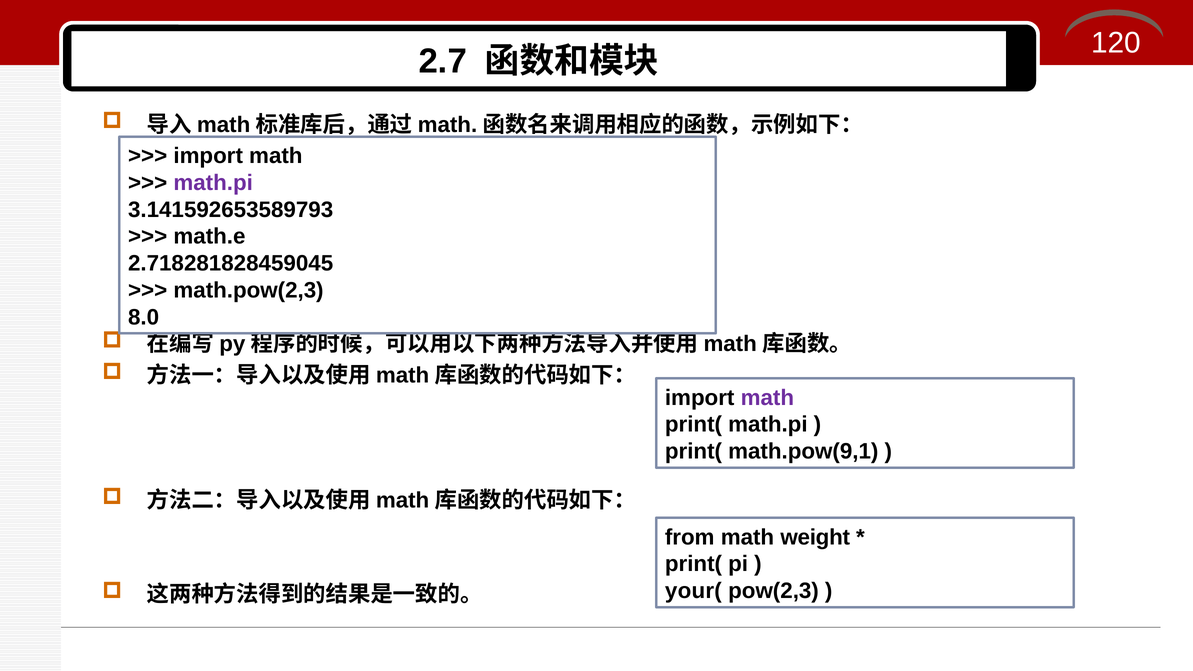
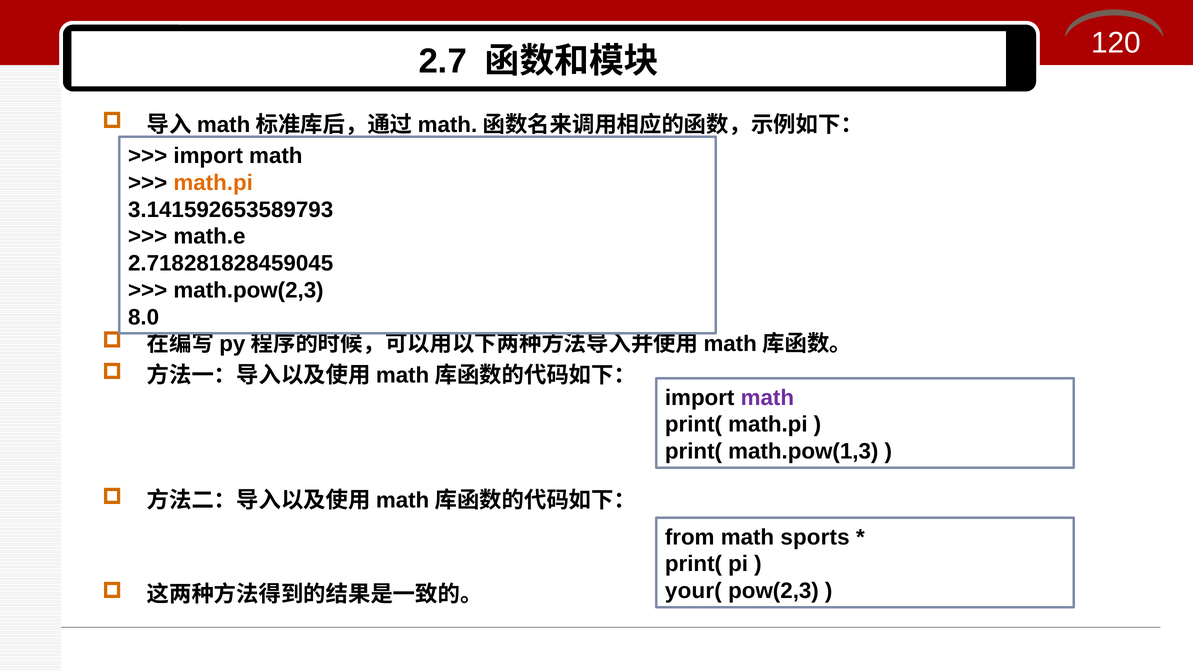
math.pi colour: purple -> orange (213, 183)
math.pow(9,1: math.pow(9,1 -> math.pow(1,3 (803, 451)
weight: weight -> sports (815, 537)
